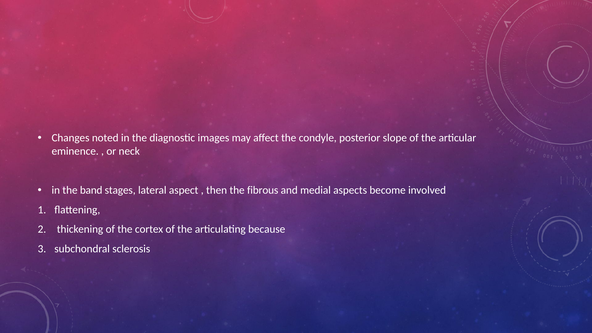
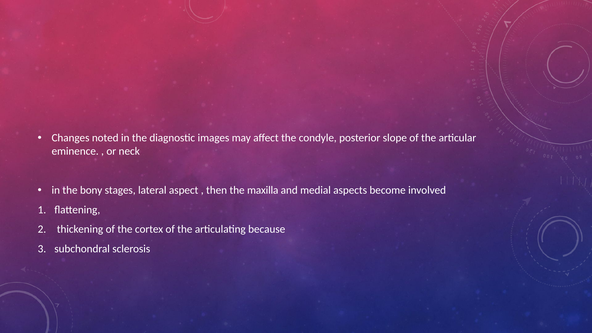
band: band -> bony (91, 190)
fibrous: fibrous -> maxilla (263, 190)
